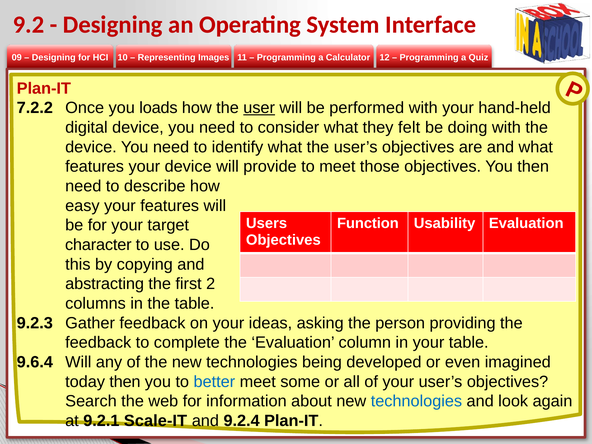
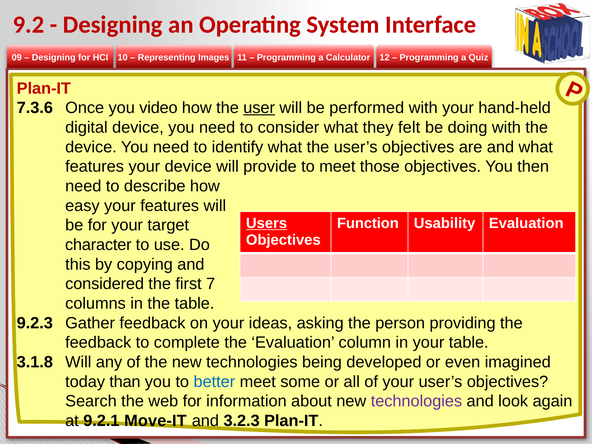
7.2.2: 7.2.2 -> 7.3.6 (35, 108)
loads: loads -> video (158, 108)
Users underline: none -> present (267, 223)
abstracting: abstracting -> considered (105, 284)
2: 2 -> 7 (211, 284)
9.6.4: 9.6.4 -> 3.1.8 (35, 362)
today then: then -> than (125, 382)
technologies colour: blue -> purple (416, 401)
Scale-IT: Scale-IT -> Move-IT (155, 421)
9.2.4: 9.2.4 -> 3.2.3 (242, 421)
